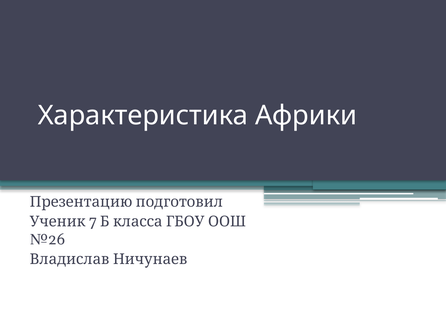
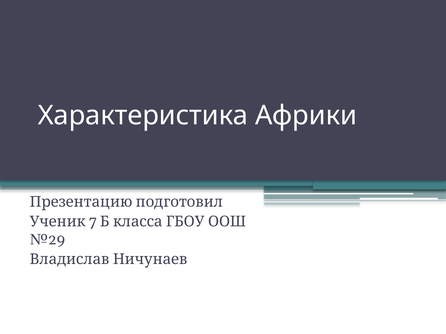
№26: №26 -> №29 (47, 240)
